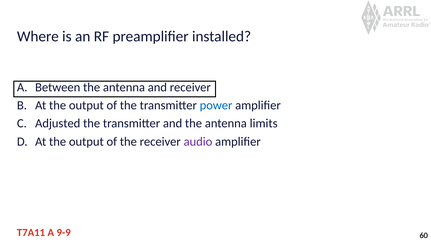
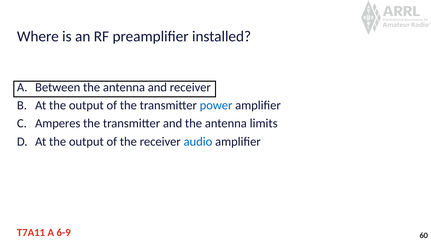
Adjusted: Adjusted -> Amperes (58, 123)
audio colour: purple -> blue (198, 141)
9-9: 9-9 -> 6-9 (64, 232)
